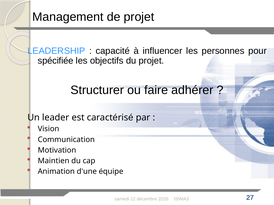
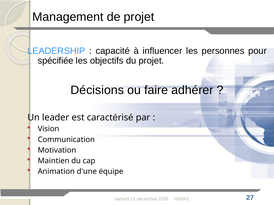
Structurer: Structurer -> Décisions (97, 90)
